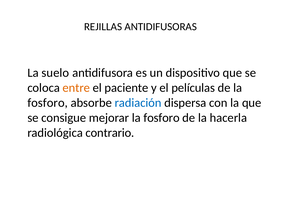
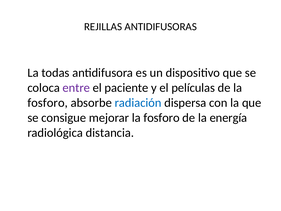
suelo: suelo -> todas (55, 73)
entre colour: orange -> purple (76, 88)
hacerla: hacerla -> energía (228, 118)
contrario: contrario -> distancia (110, 133)
